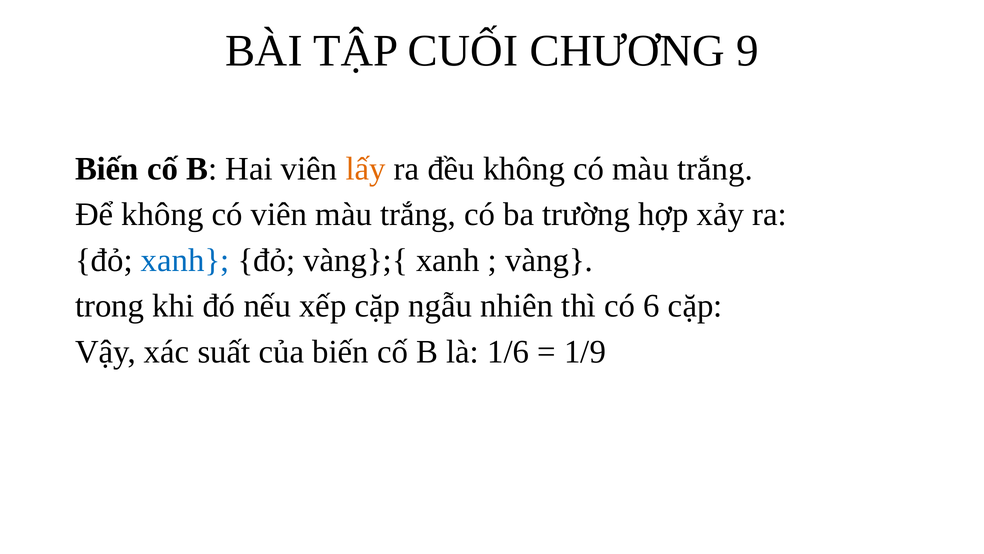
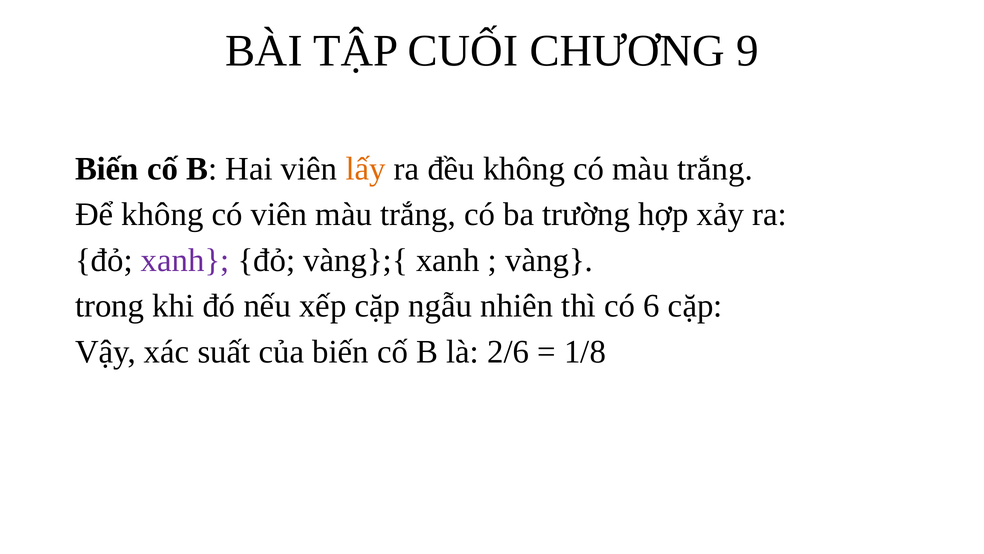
xanh colour: blue -> purple (185, 260)
1/6: 1/6 -> 2/6 (508, 351)
1/9: 1/9 -> 1/8 (585, 351)
